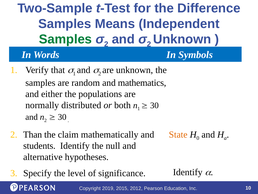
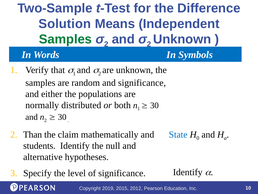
Samples: Samples -> Solution (65, 24)
and mathematics: mathematics -> significance (142, 83)
State colour: orange -> blue (178, 134)
